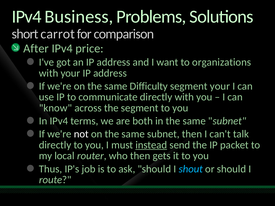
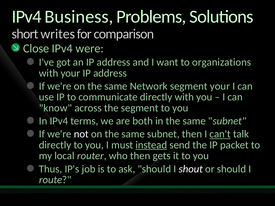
carrot: carrot -> writes (58, 34)
After: After -> Close (36, 48)
price: price -> were (90, 48)
Difficulty: Difficulty -> Network (149, 86)
can't underline: none -> present (220, 134)
shout colour: light blue -> white (191, 169)
